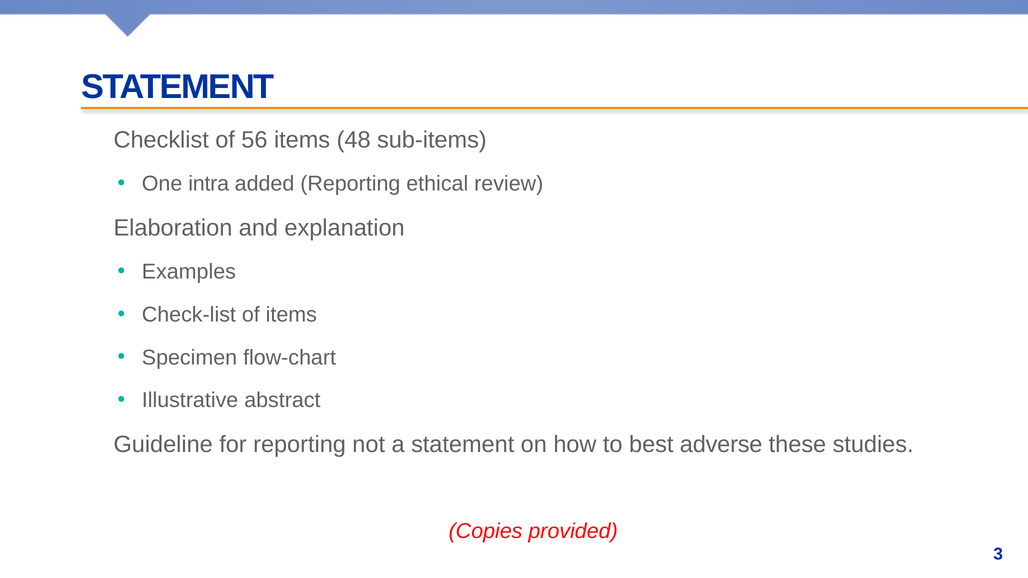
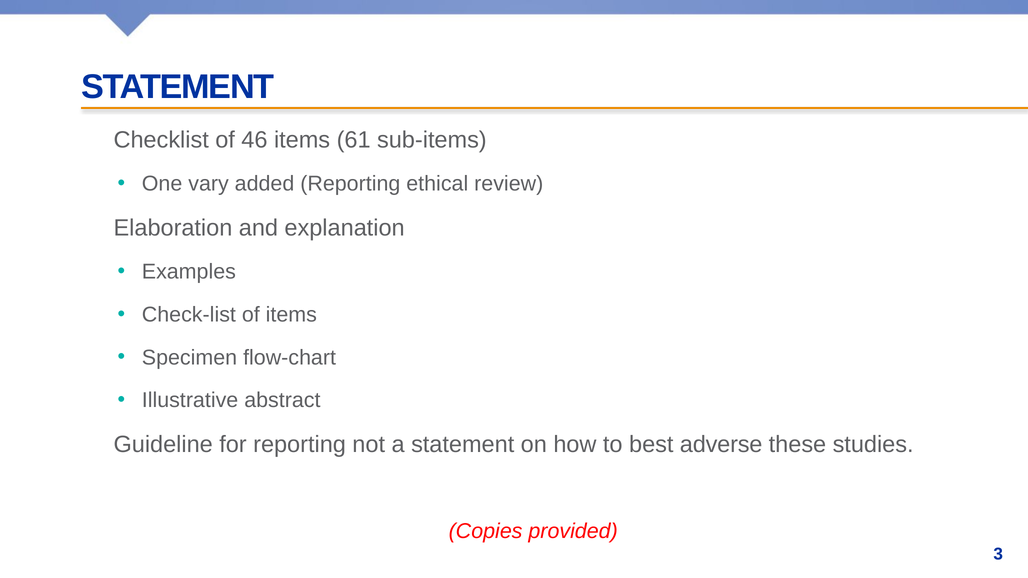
56: 56 -> 46 (254, 140)
48: 48 -> 61 (354, 140)
intra: intra -> vary (209, 184)
